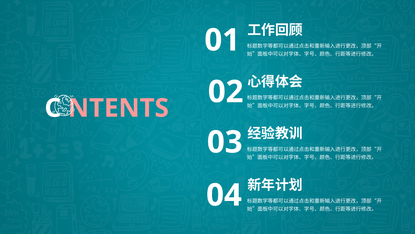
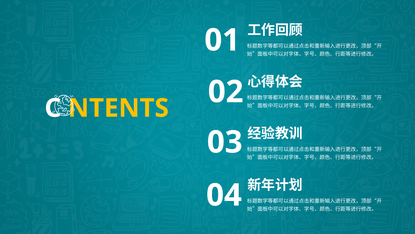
NTENTS colour: pink -> yellow (118, 108)
